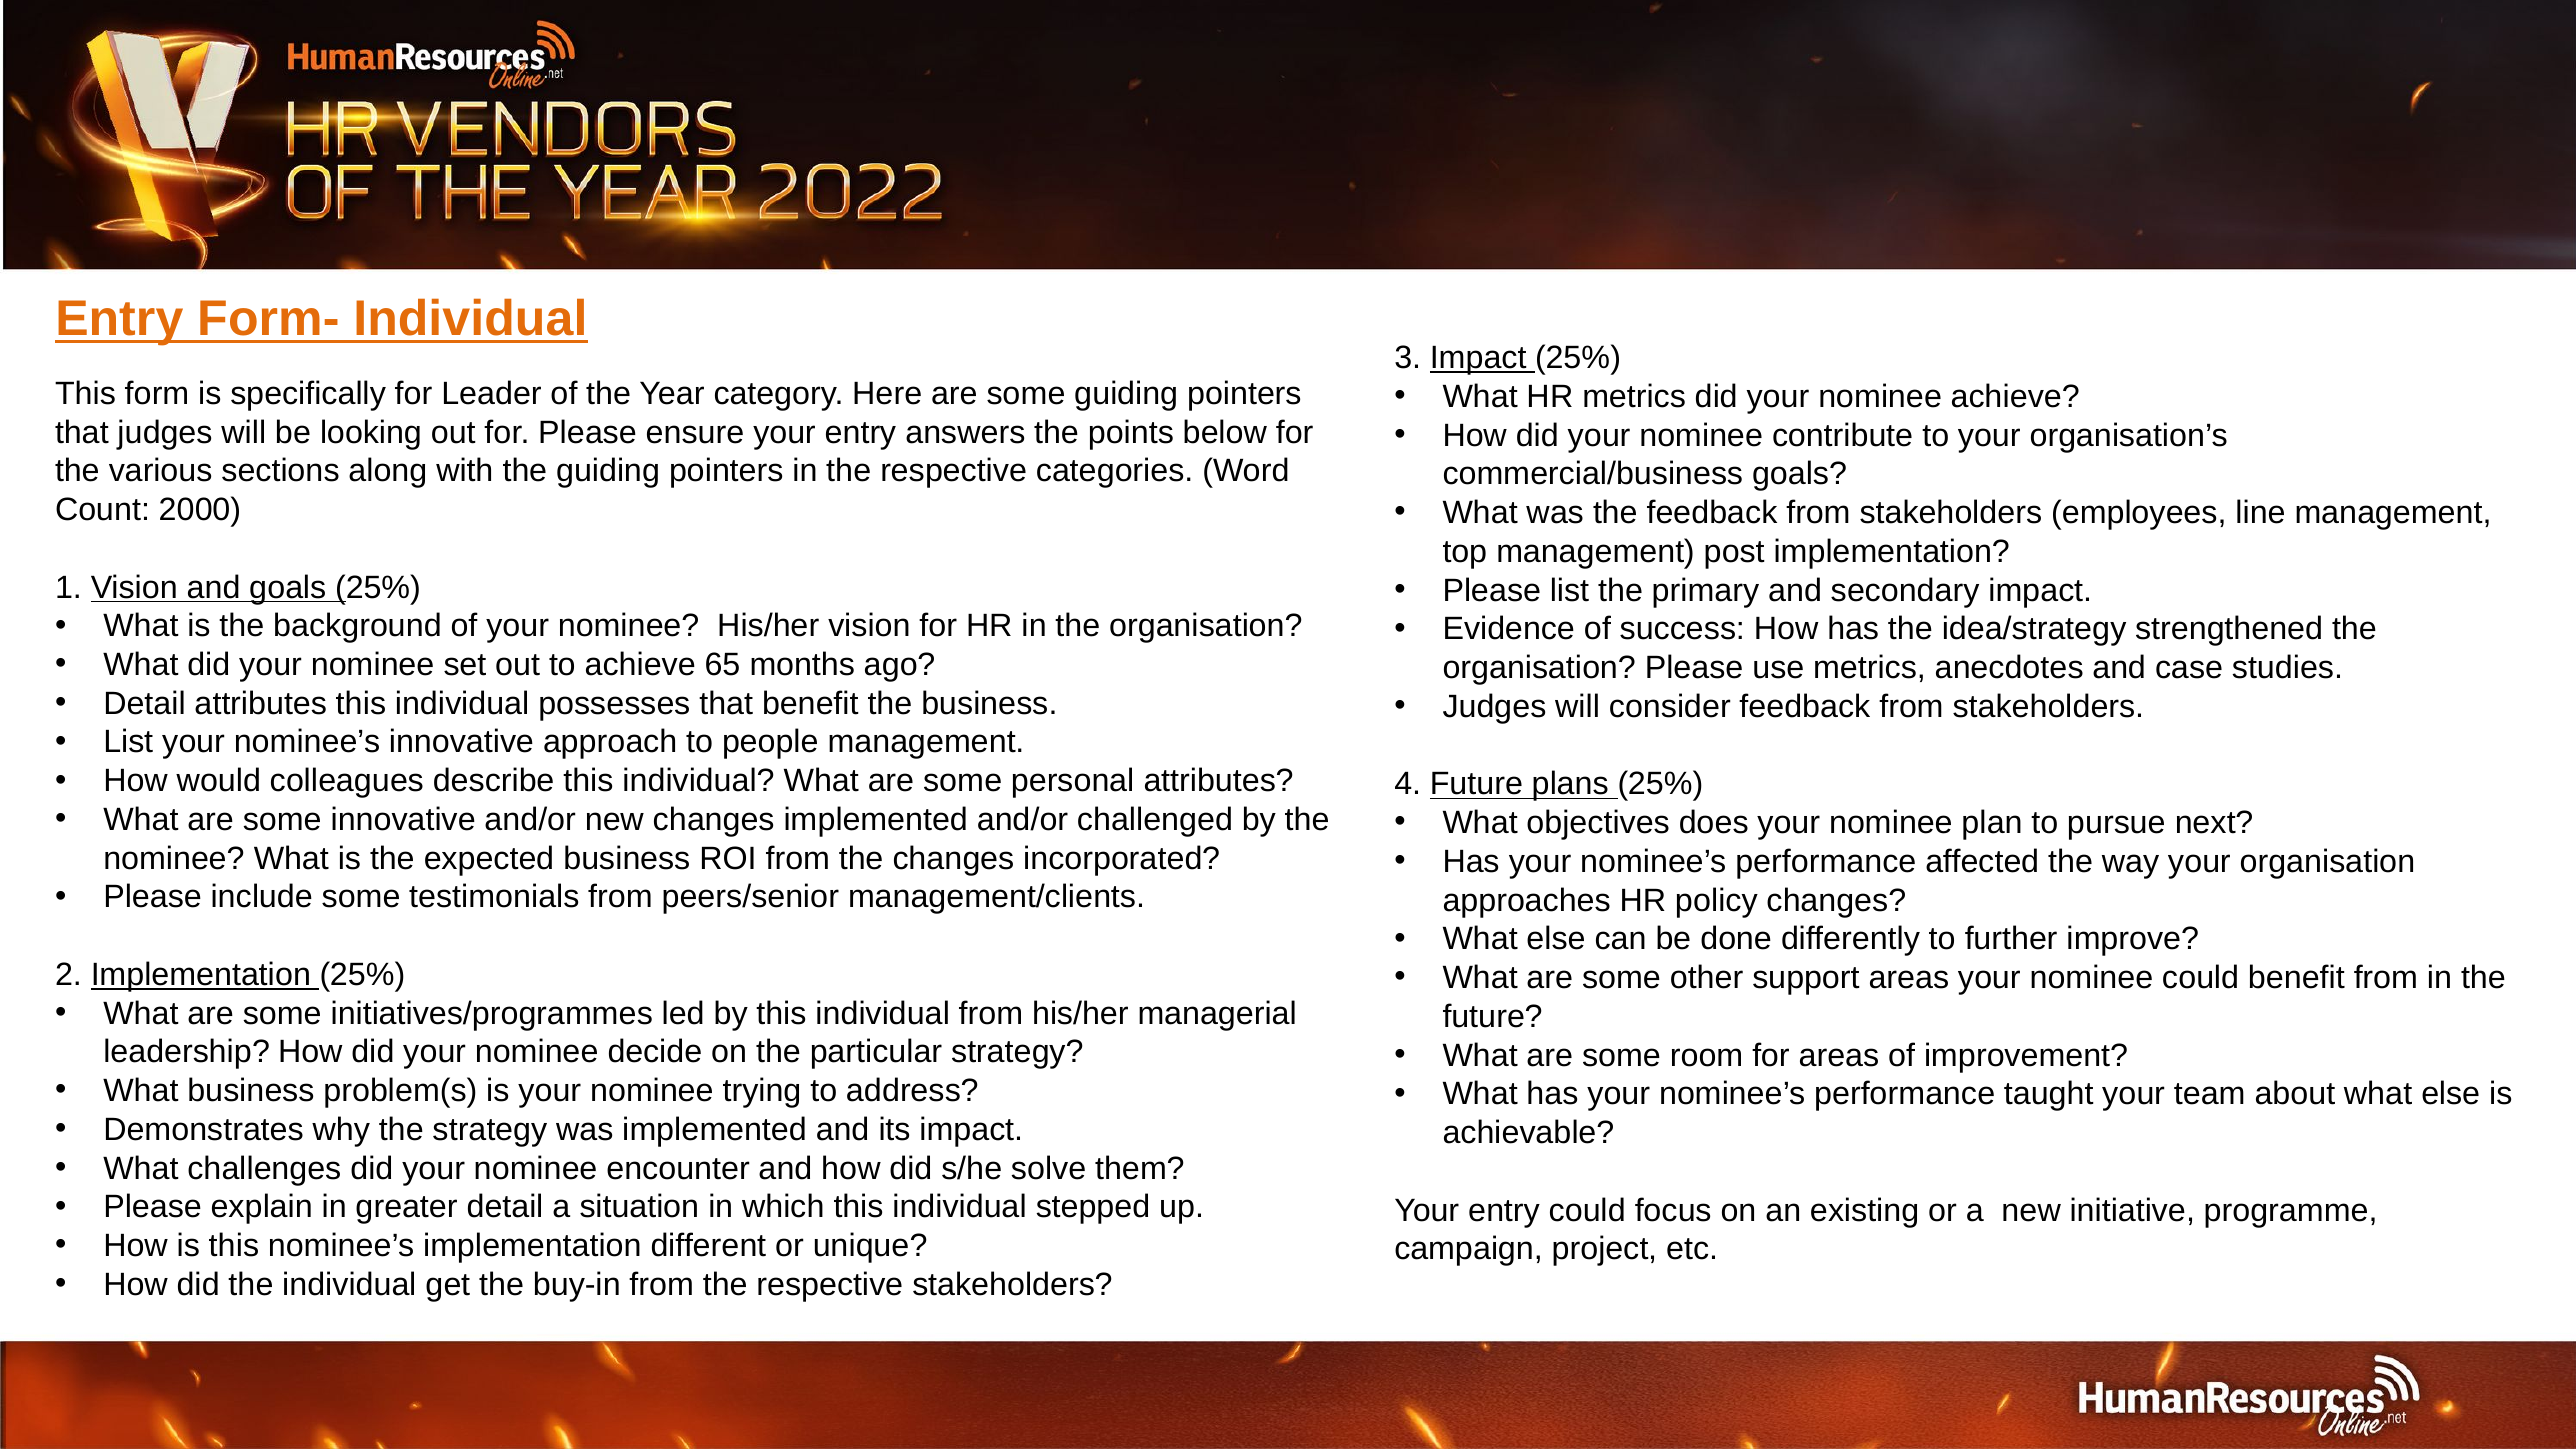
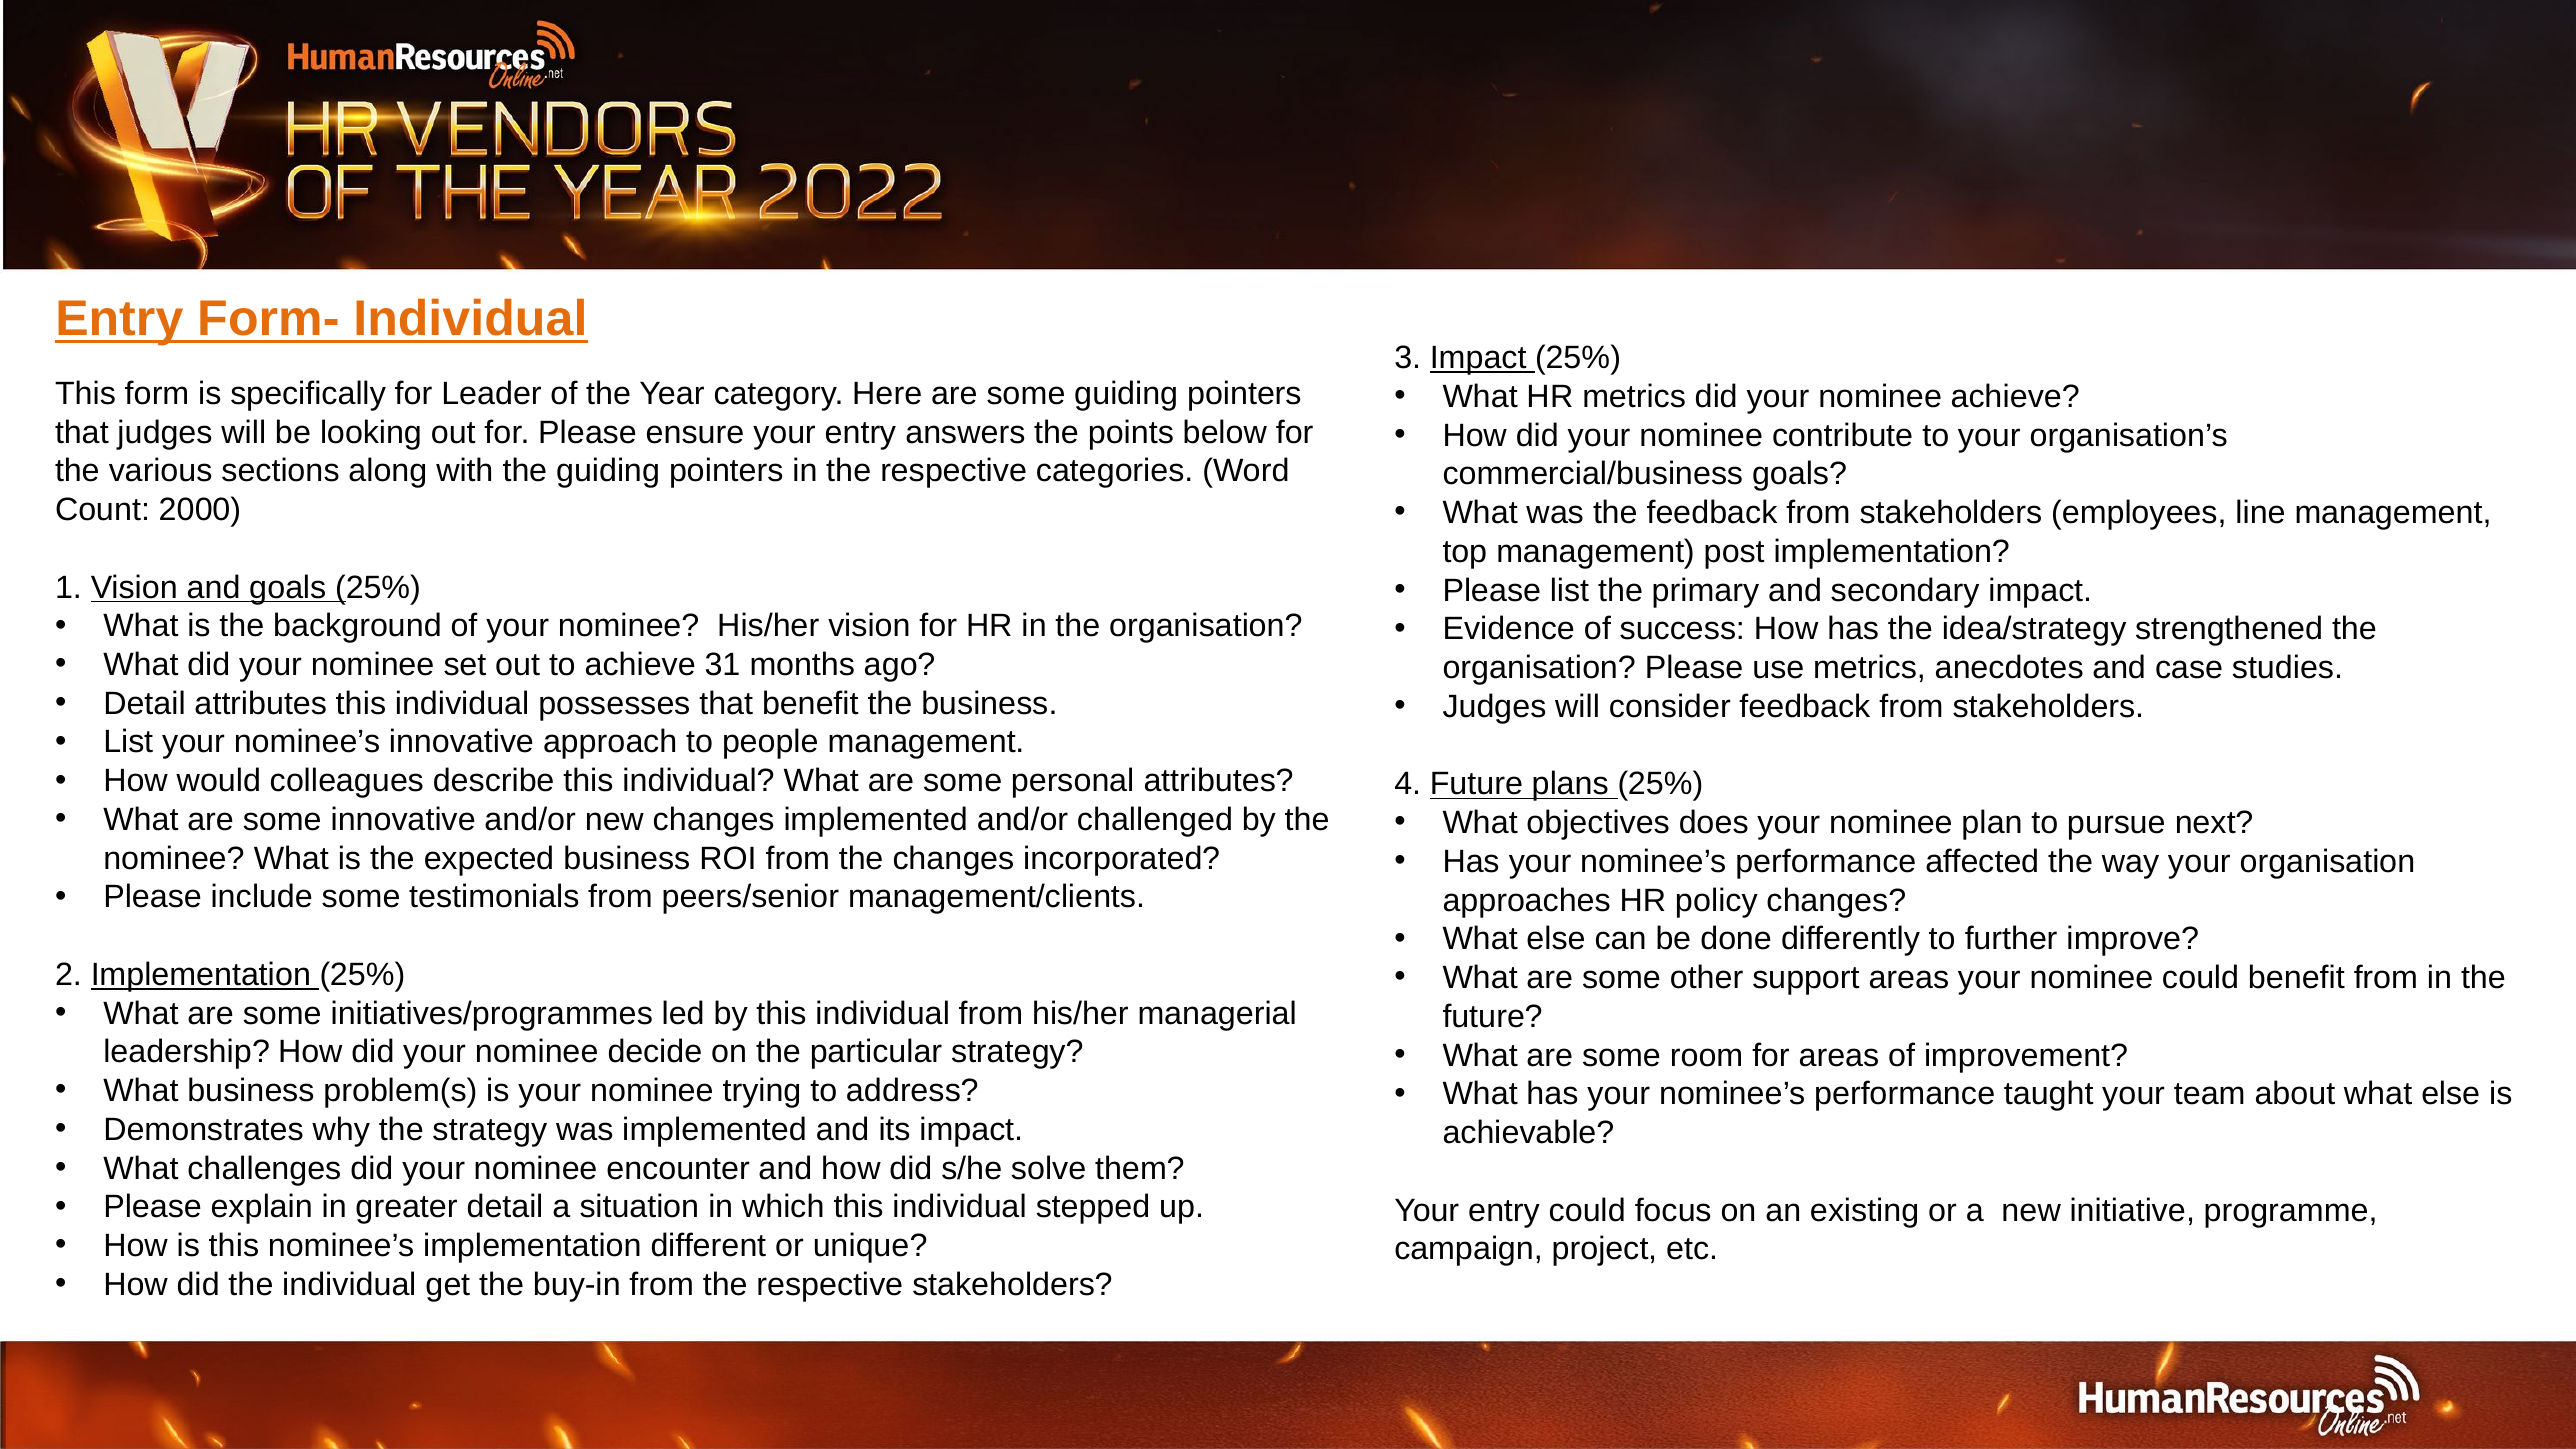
65: 65 -> 31 (722, 665)
